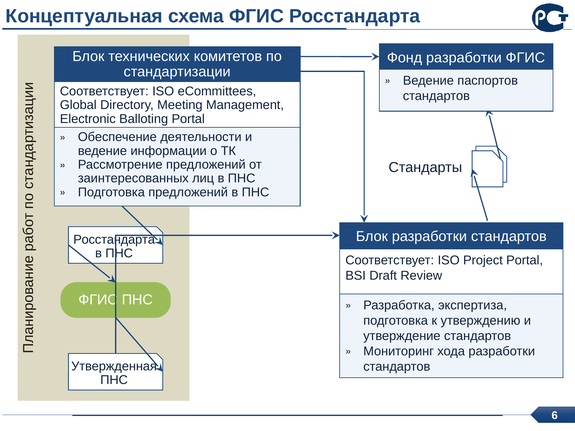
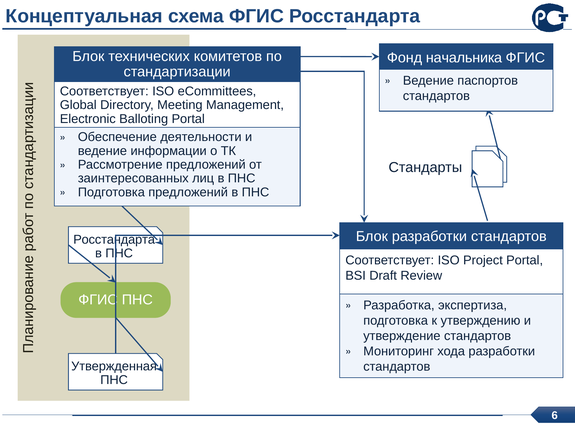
Фонд разработки: разработки -> начальника (464, 58)
